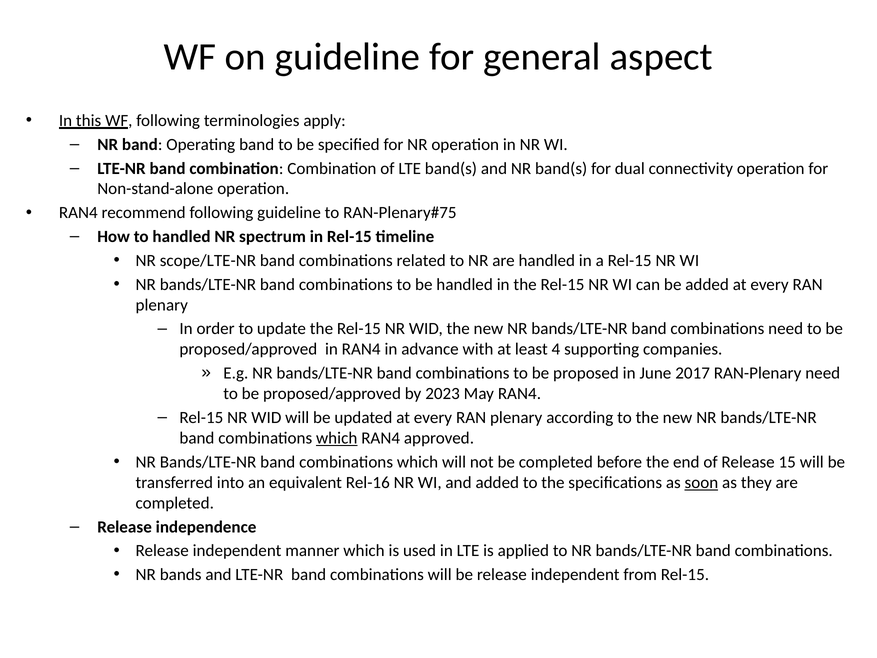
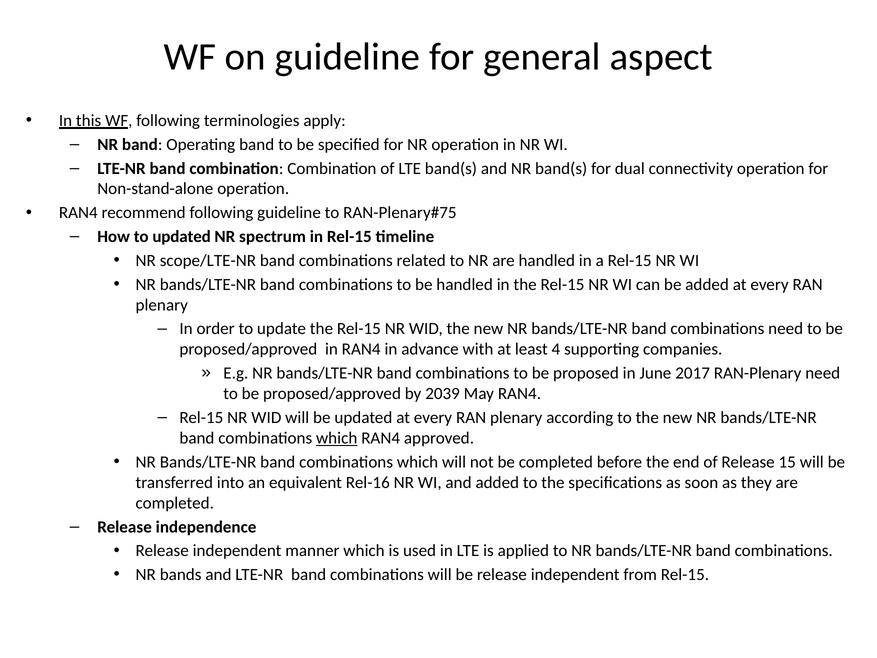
to handled: handled -> updated (182, 237)
2023: 2023 -> 2039 (443, 394)
soon underline: present -> none (701, 482)
